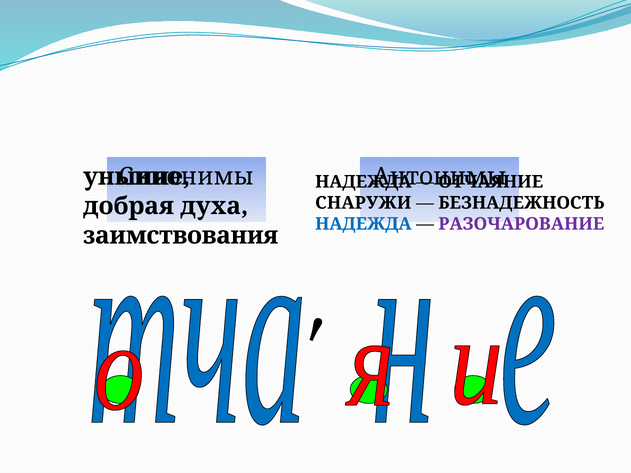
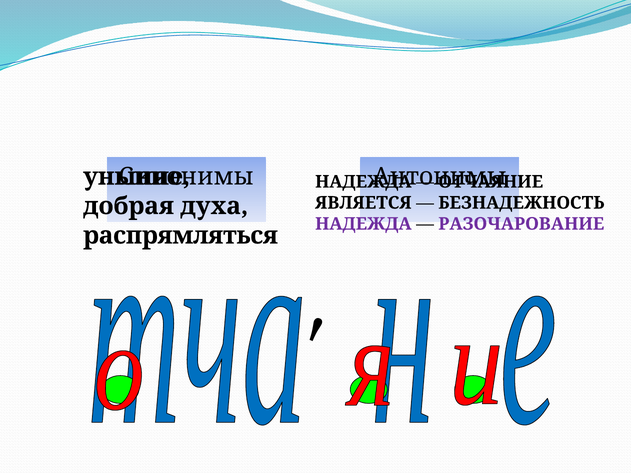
СНАРУЖИ: СНАРУЖИ -> ЯВЛЯЕТСЯ (363, 203)
НАДЕЖДА colour: blue -> purple (363, 224)
заимствования: заимствования -> распрямляться (181, 236)
